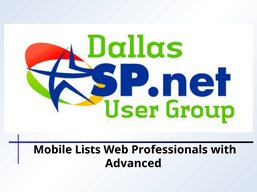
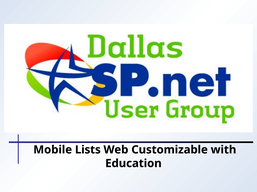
Professionals: Professionals -> Customizable (170, 150)
Advanced: Advanced -> Education (133, 164)
